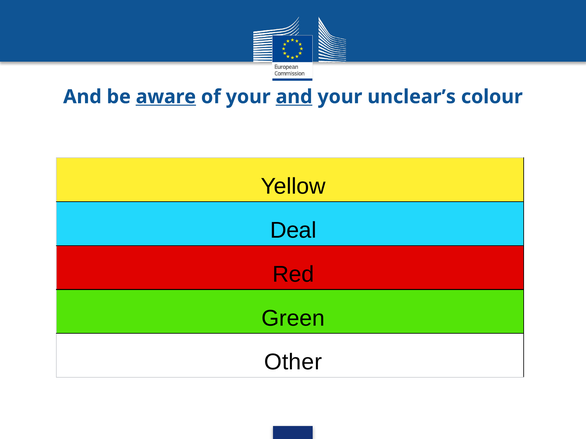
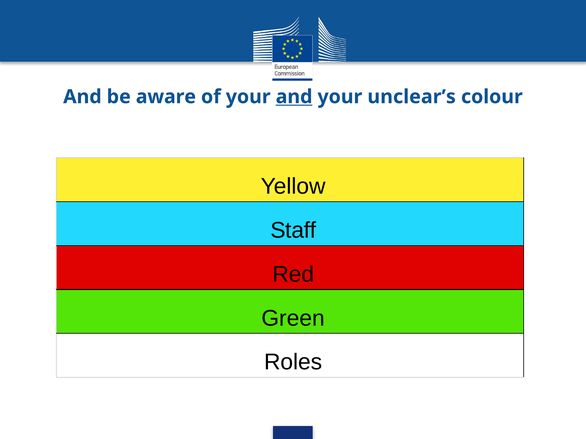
aware underline: present -> none (166, 97)
Deal: Deal -> Staff (293, 231)
Other: Other -> Roles (293, 363)
